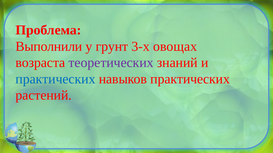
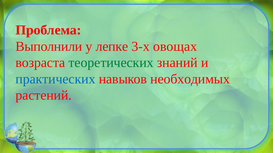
грунт: грунт -> лепке (112, 46)
теоретических colour: purple -> green (111, 63)
навыков практических: практических -> необходимых (190, 79)
